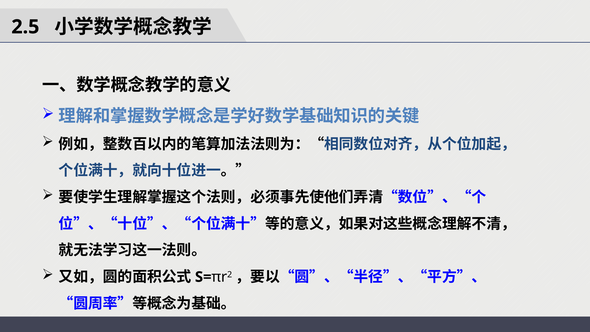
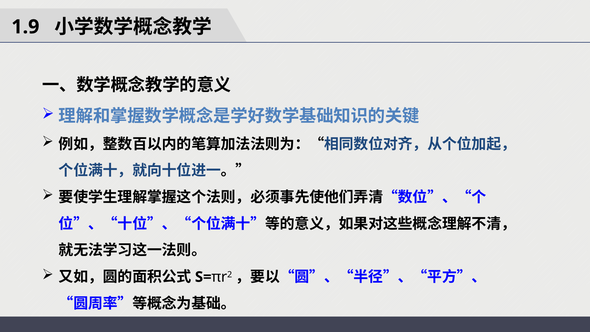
2.5: 2.5 -> 1.9 (25, 27)
